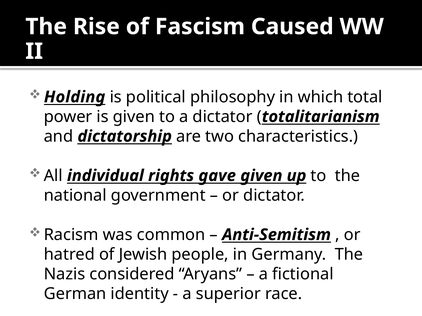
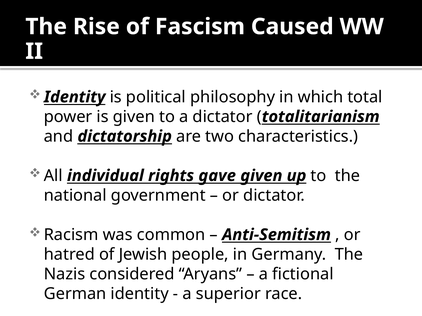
Holding: Holding -> Identity (75, 97)
